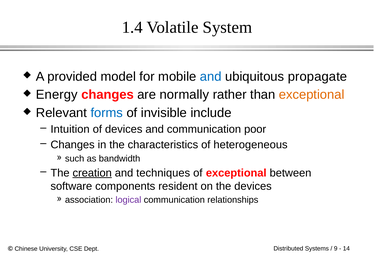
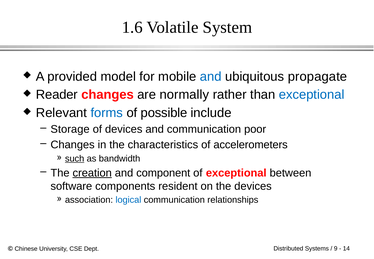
1.4: 1.4 -> 1.6 (132, 27)
Energy: Energy -> Reader (57, 95)
exceptional colour: orange -> blue (312, 95)
invisible: invisible -> possible (164, 113)
Intuition: Intuition -> Storage (70, 129)
heterogeneous: heterogeneous -> accelerometers (251, 145)
such underline: none -> present (75, 158)
techniques: techniques -> component (163, 173)
logical colour: purple -> blue (128, 200)
